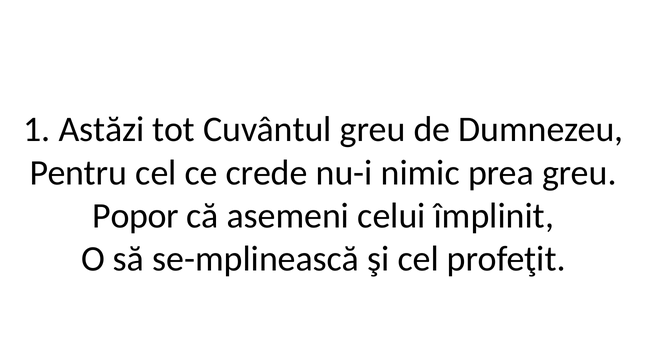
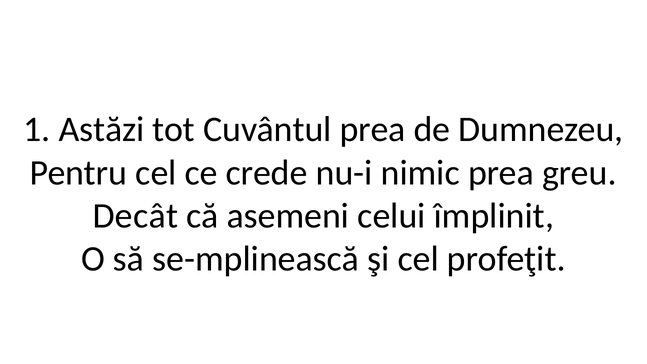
Cuvântul greu: greu -> prea (373, 130)
Popor: Popor -> Decât (135, 216)
